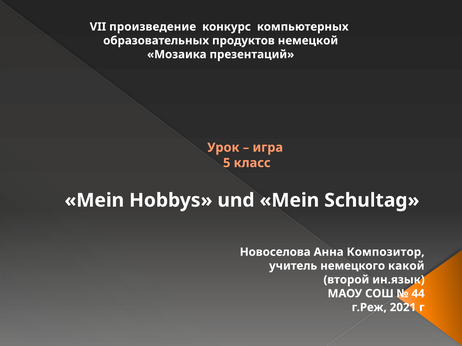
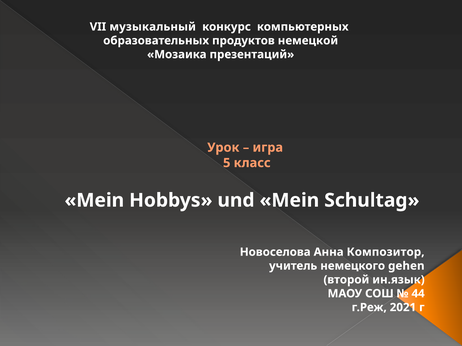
произведение: произведение -> музыкальный (153, 27)
какой: какой -> gehen (406, 266)
